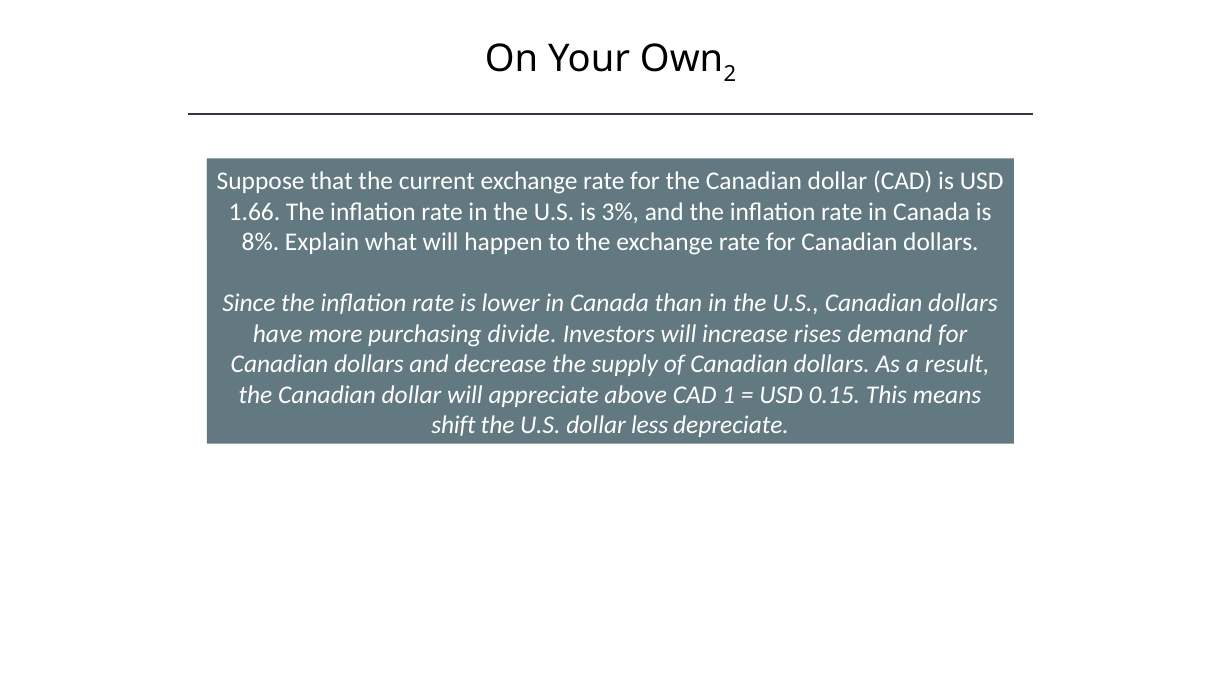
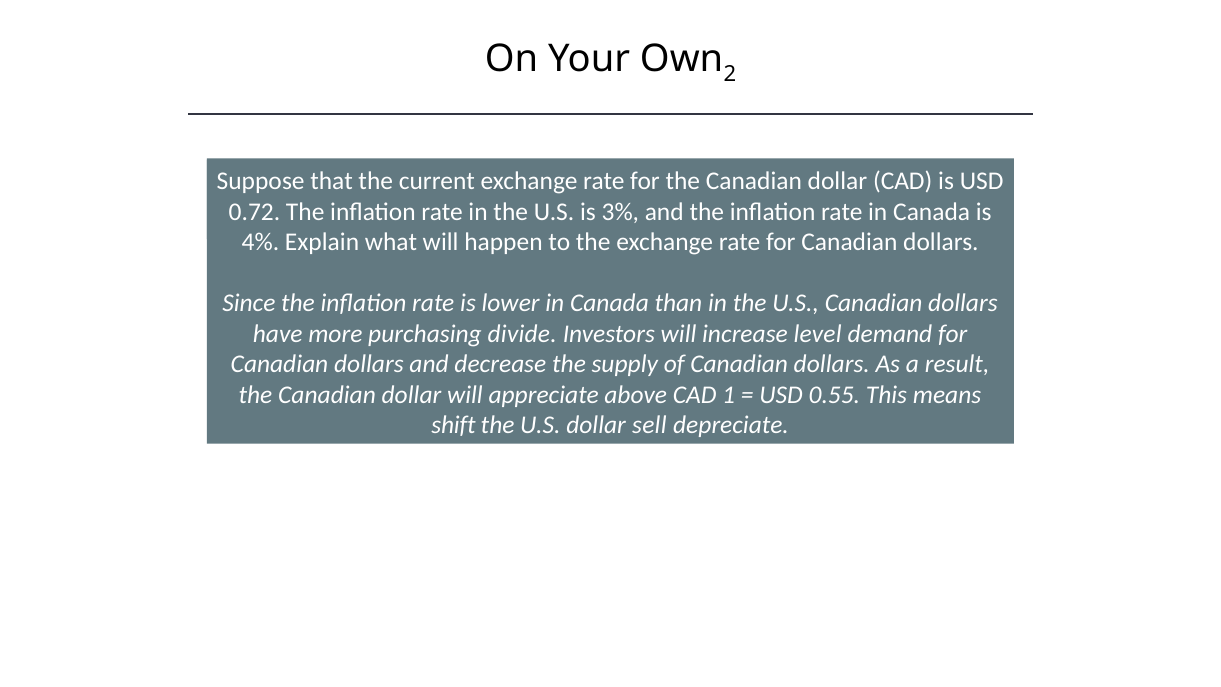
1.66: 1.66 -> 0.72 (254, 212)
8%: 8% -> 4% (261, 242)
rises: rises -> level (818, 334)
0.15: 0.15 -> 0.55 (834, 395)
less: less -> sell (649, 425)
